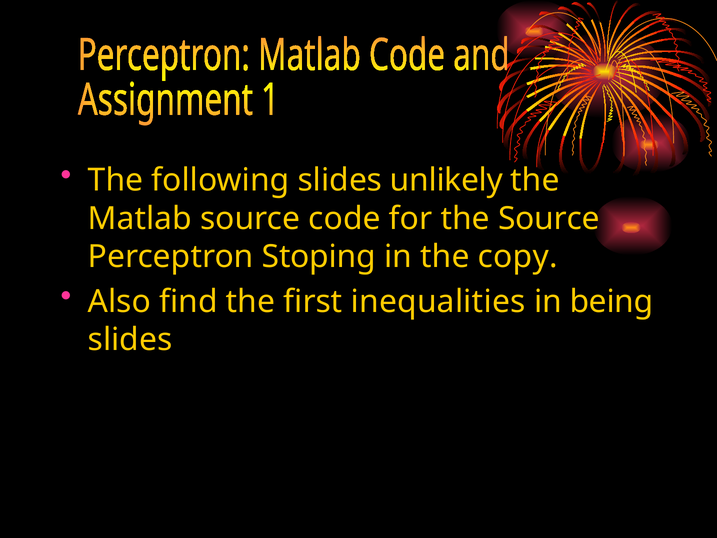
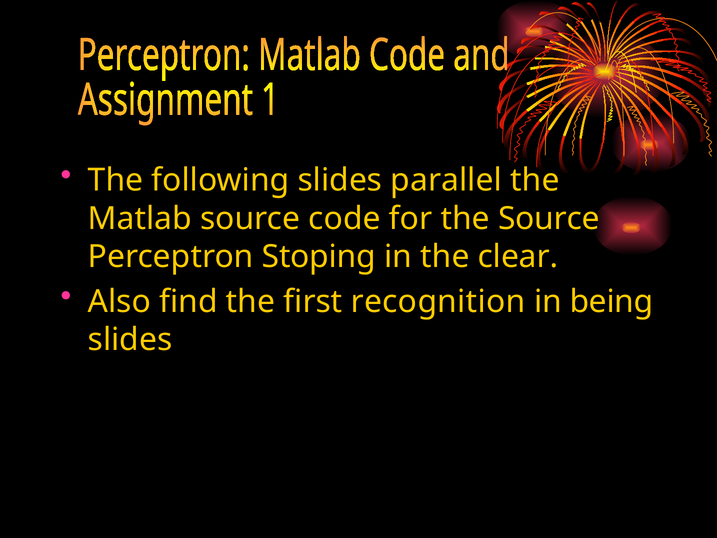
unlikely: unlikely -> parallel (446, 180)
copy: copy -> clear (518, 257)
inequalities: inequalities -> recognition (438, 301)
